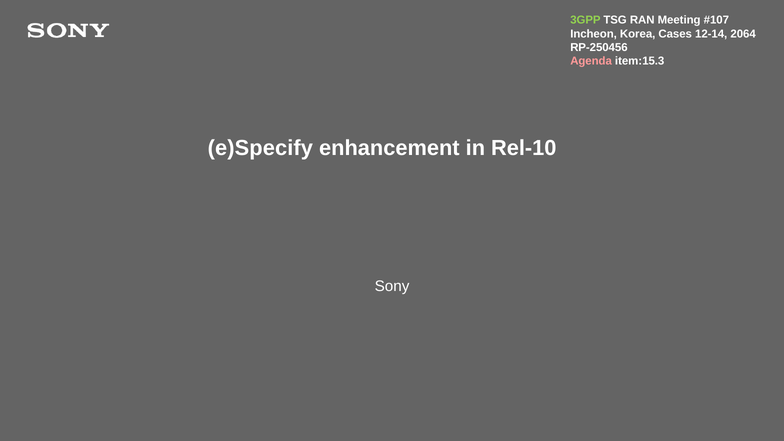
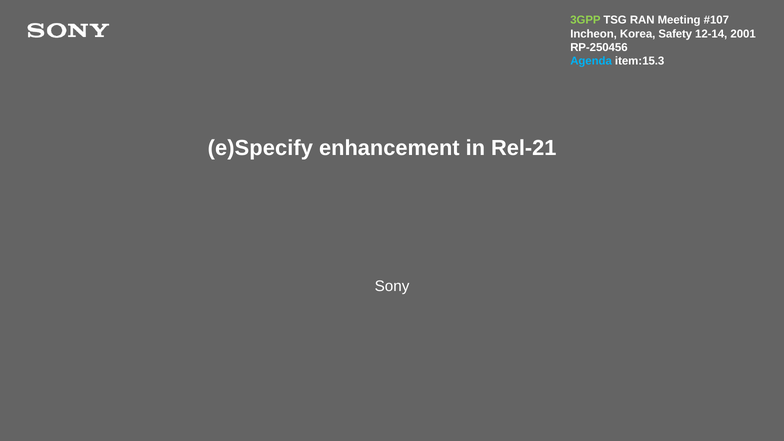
Cases: Cases -> Safety (675, 34)
2064: 2064 -> 2001 (743, 34)
Agenda colour: pink -> light blue (591, 61)
Rel-10: Rel-10 -> Rel-21 (524, 148)
